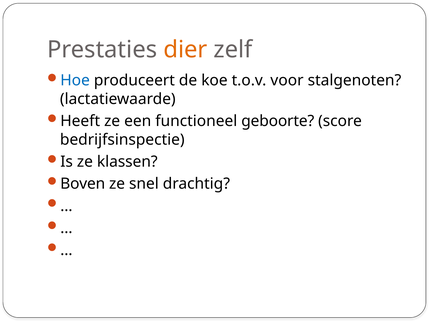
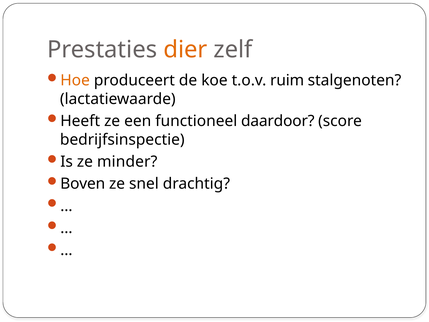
Hoe colour: blue -> orange (75, 80)
voor: voor -> ruim (287, 80)
geboorte: geboorte -> daardoor (278, 121)
klassen: klassen -> minder (127, 162)
